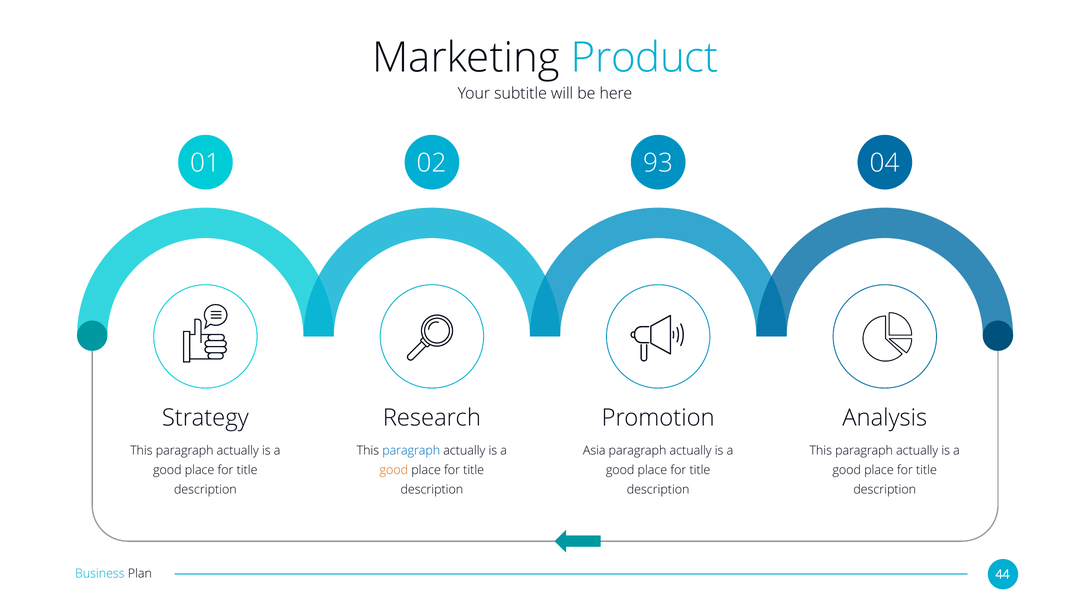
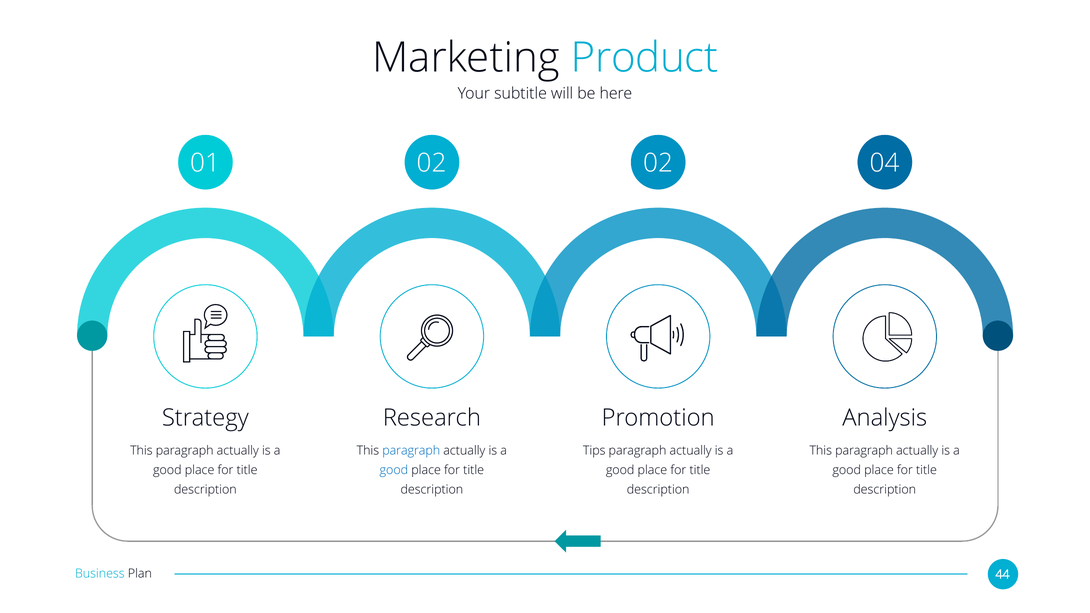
02 93: 93 -> 02 (658, 163)
Asia: Asia -> Tips (594, 451)
good colour: orange -> blue (394, 470)
